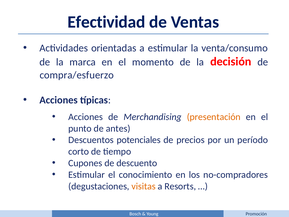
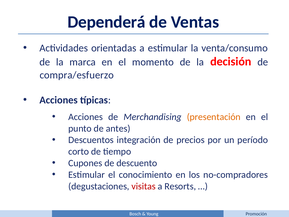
Efectividad: Efectividad -> Dependerá (106, 22)
potenciales: potenciales -> integración (139, 140)
visitas colour: orange -> red (144, 186)
